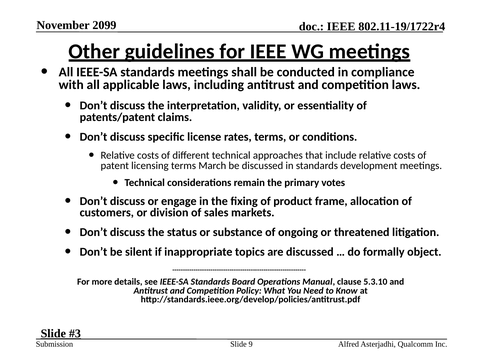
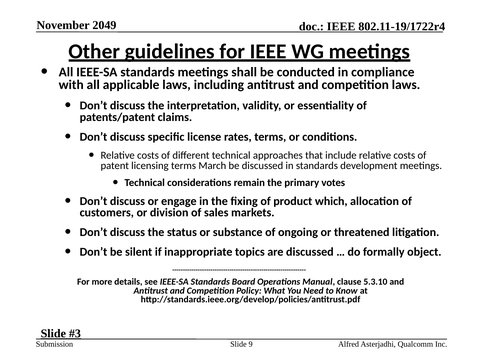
2099: 2099 -> 2049 (104, 25)
frame: frame -> which (331, 201)
